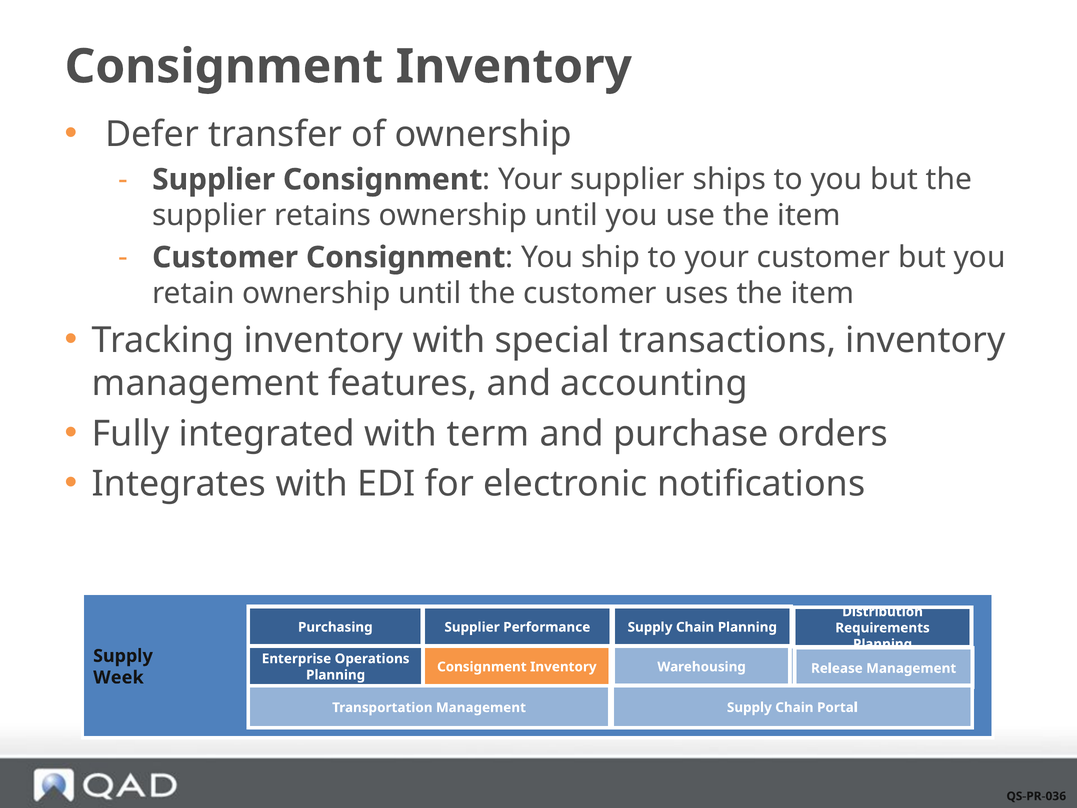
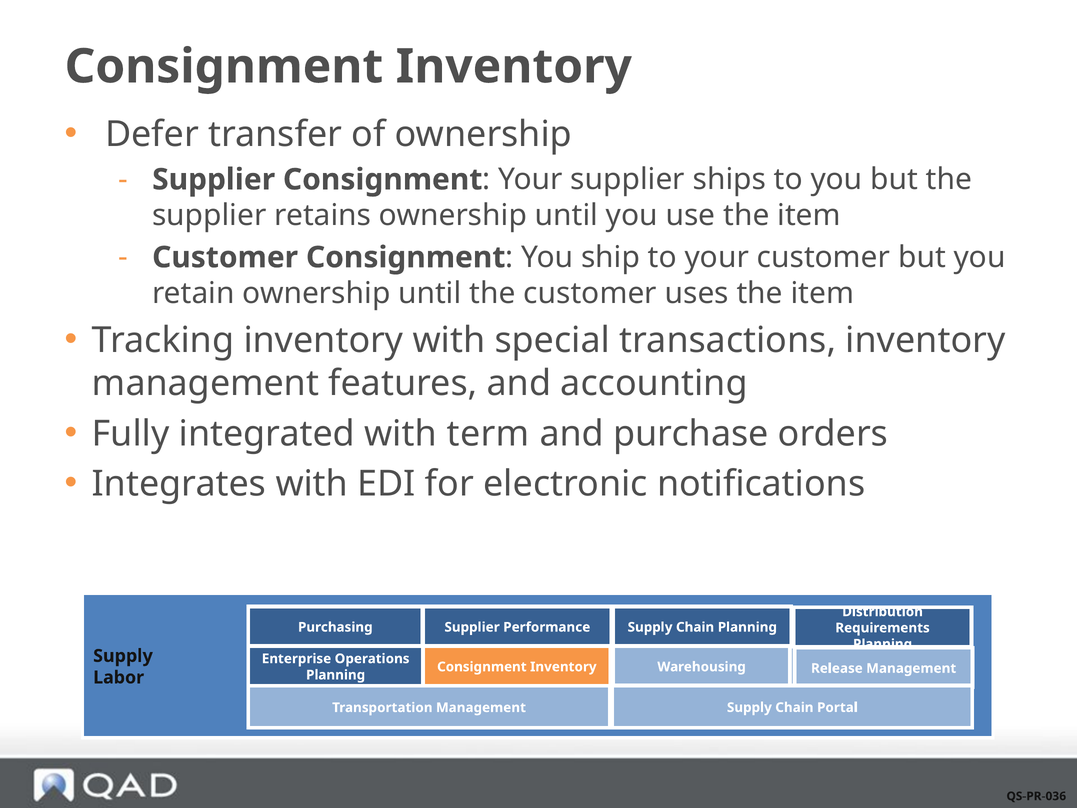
Week: Week -> Labor (119, 677)
